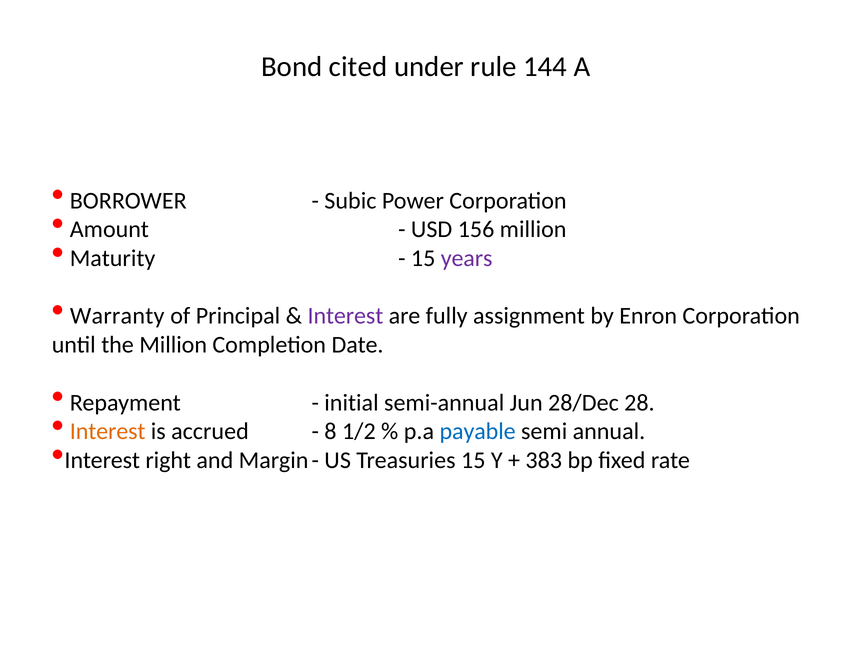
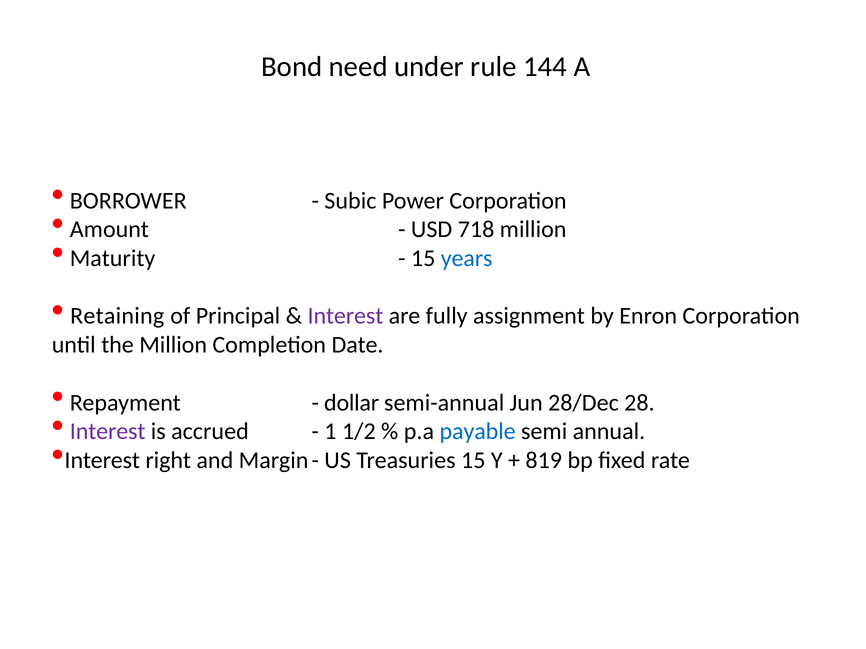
cited: cited -> need (358, 67)
156: 156 -> 718 (476, 230)
years colour: purple -> blue (467, 259)
Warranty: Warranty -> Retaining (117, 316)
initial: initial -> dollar (352, 403)
Interest colour: orange -> purple (108, 432)
8: 8 -> 1 (330, 432)
383: 383 -> 819 (544, 461)
